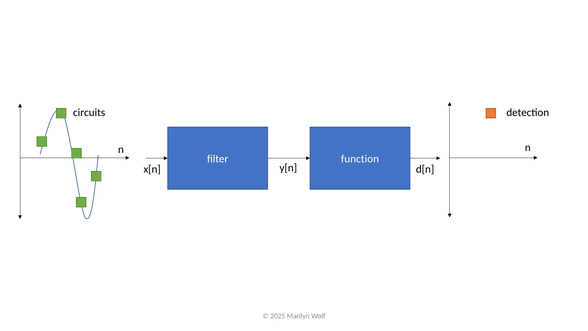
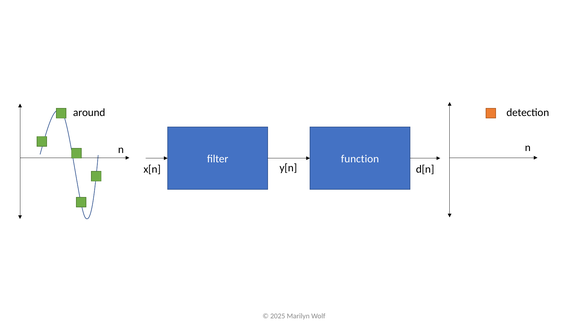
circuits: circuits -> around (89, 112)
